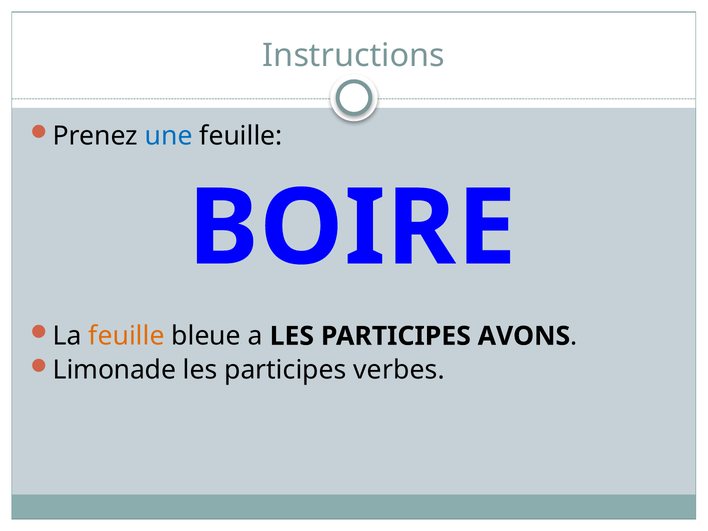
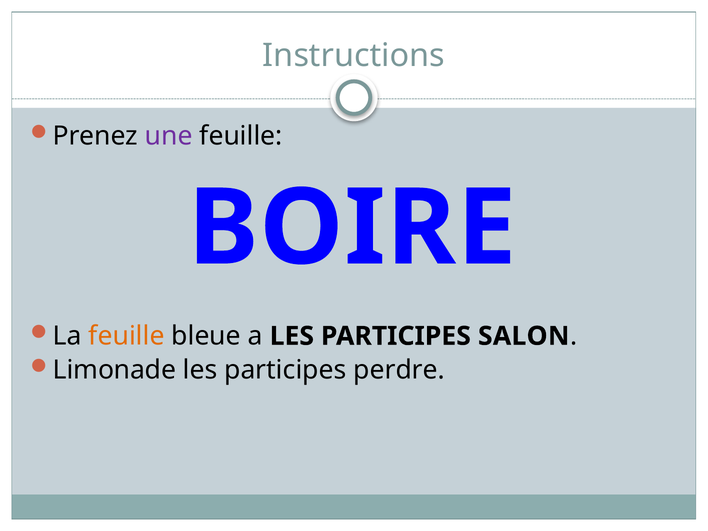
une colour: blue -> purple (169, 136)
AVONS: AVONS -> SALON (524, 336)
verbes: verbes -> perdre (399, 370)
